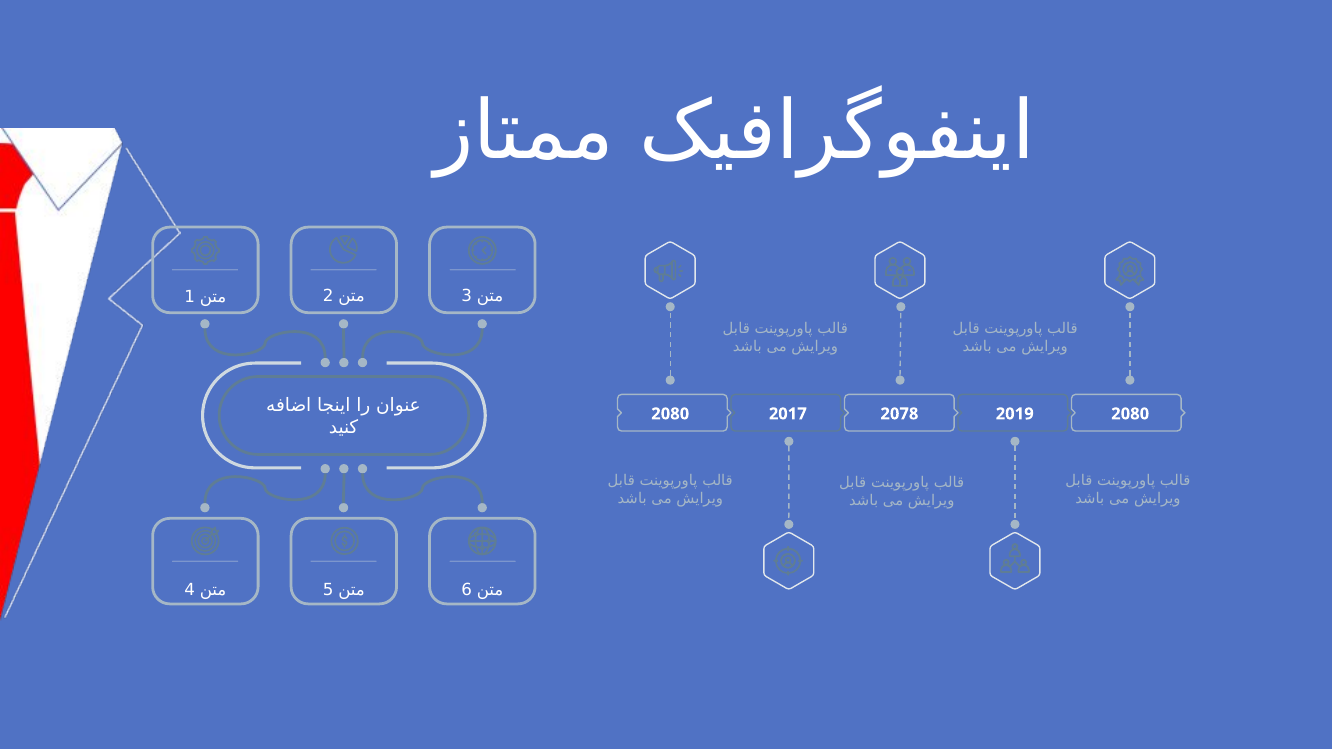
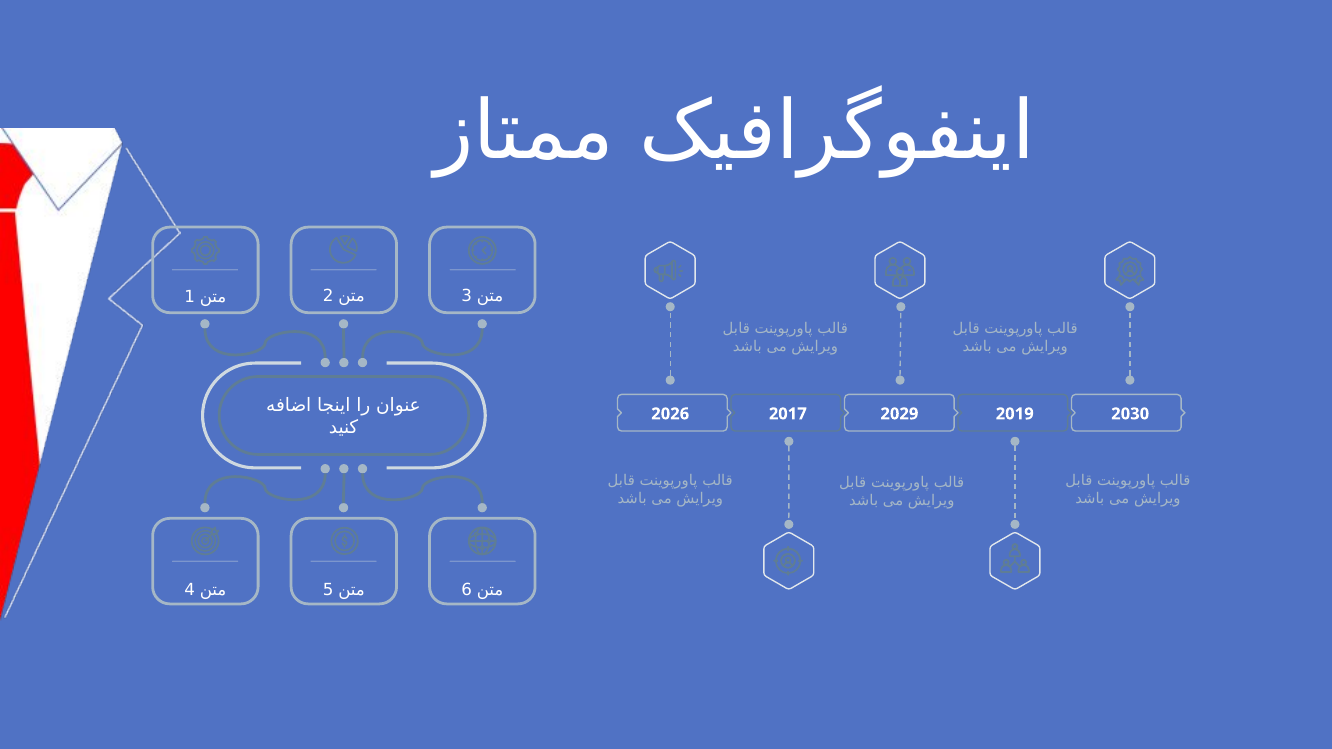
2080: 2080 -> 2026 (670, 414)
2078: 2078 -> 2029 (899, 414)
2019 2080: 2080 -> 2030 (1130, 414)
